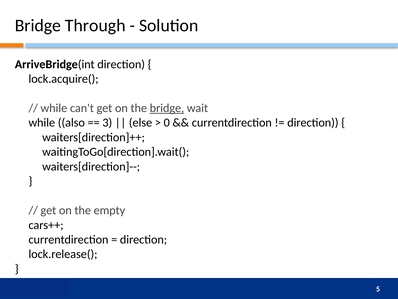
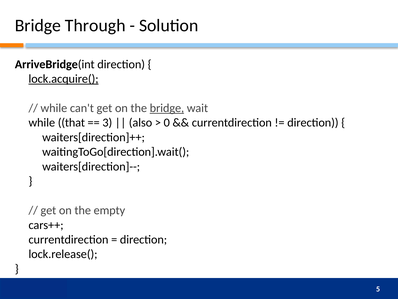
lock.acquire( underline: none -> present (64, 79)
also: also -> that (71, 123)
else: else -> also (141, 123)
